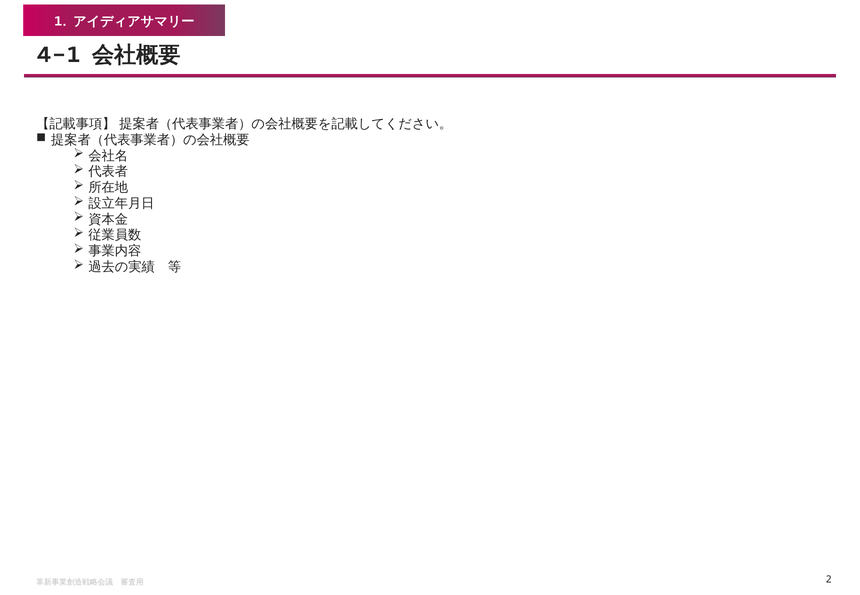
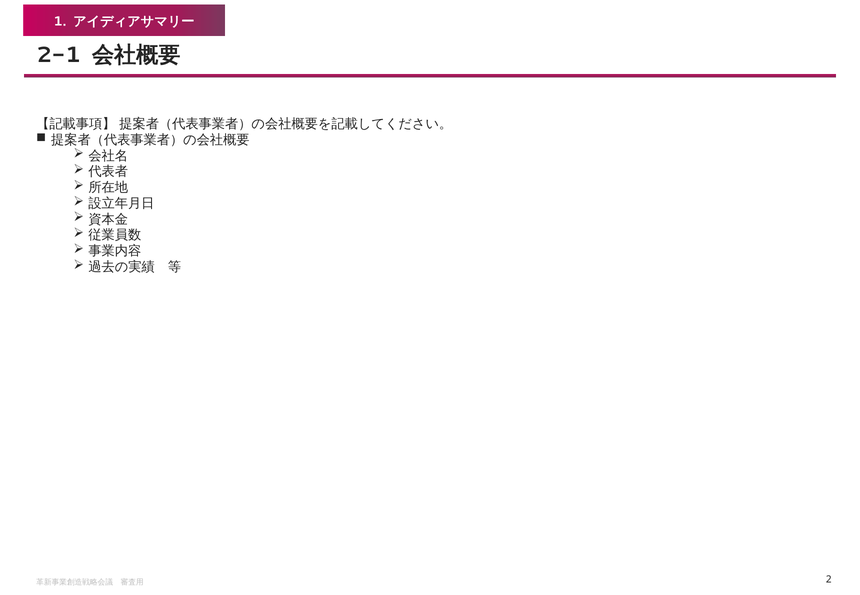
4-1: 4-1 -> 2-1 (58, 55)
